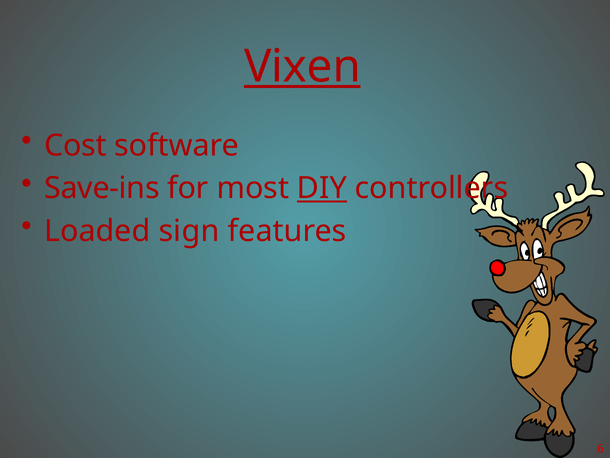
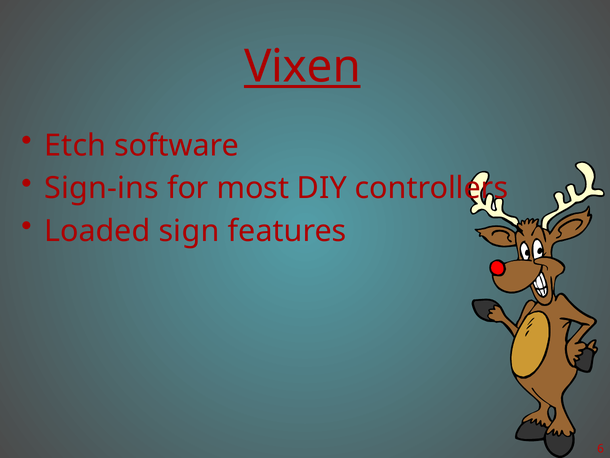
Cost: Cost -> Etch (75, 145)
Save-ins: Save-ins -> Sign-ins (102, 188)
DIY underline: present -> none (322, 188)
